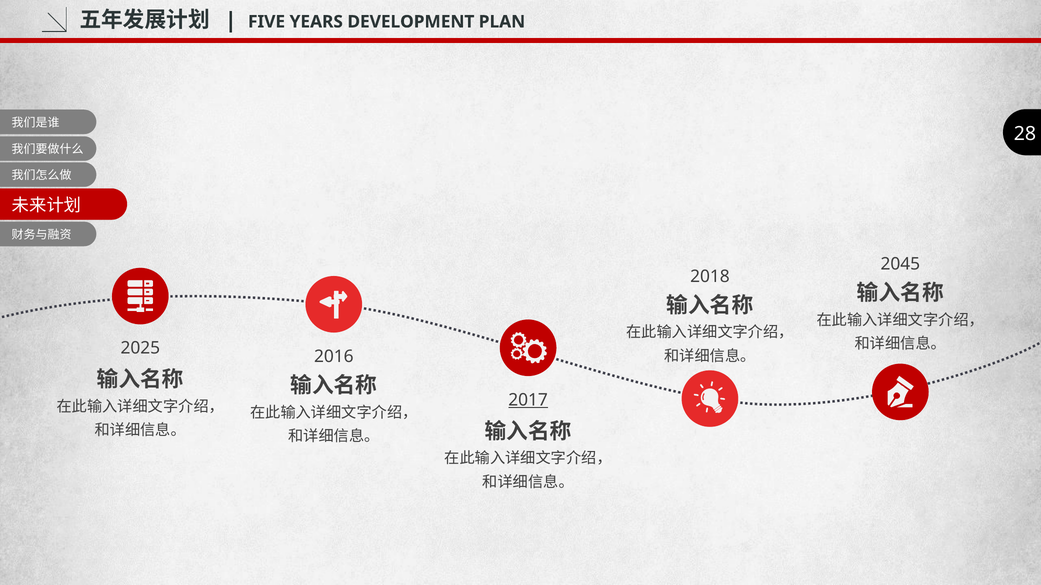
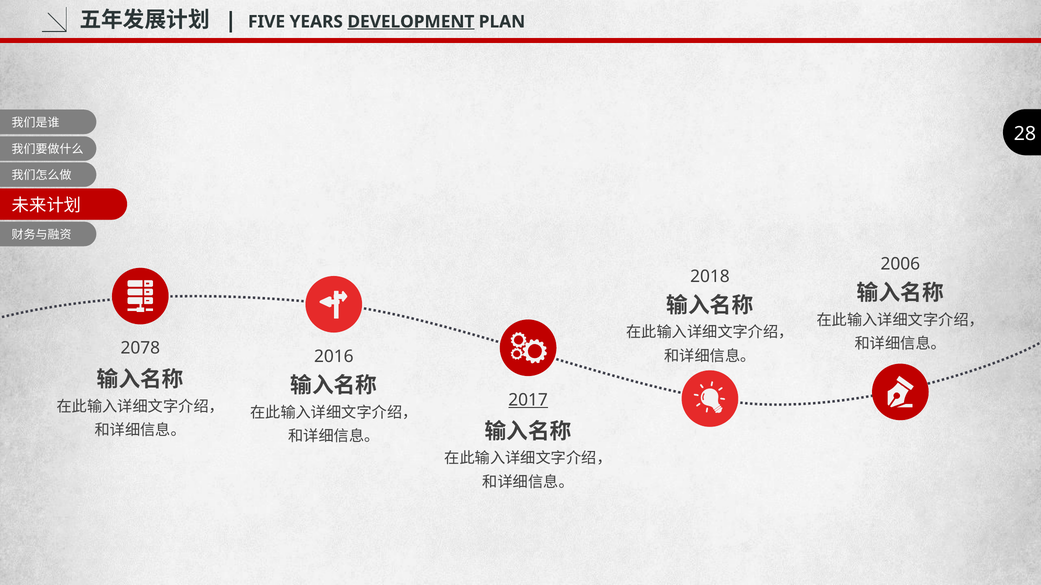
DEVELOPMENT underline: none -> present (411, 22)
2045: 2045 -> 2006 (900, 264)
2025: 2025 -> 2078 (140, 348)
